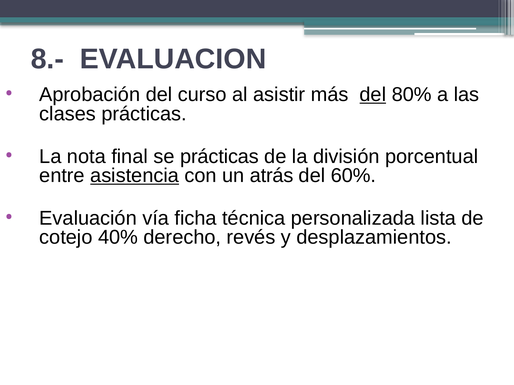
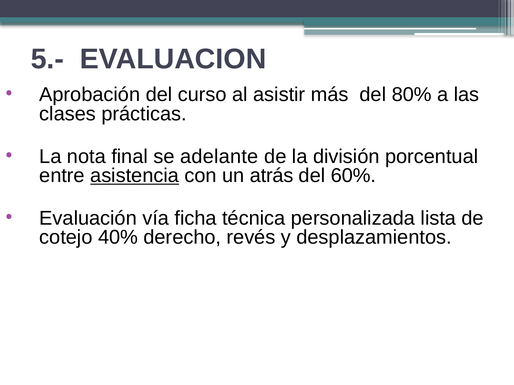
8.-: 8.- -> 5.- (47, 59)
del underline: present -> none (373, 95)
se prácticas: prácticas -> adelante (219, 157)
